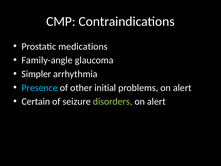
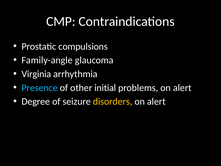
medications: medications -> compulsions (83, 46)
Simpler: Simpler -> Virginia (36, 74)
Certain: Certain -> Degree (36, 101)
disorders colour: light green -> yellow (113, 101)
